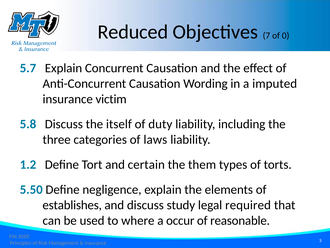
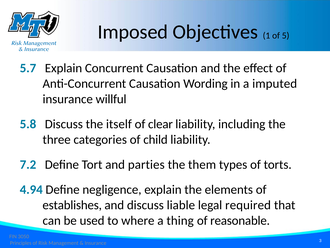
Reduced: Reduced -> Imposed (133, 32)
7: 7 -> 1 (266, 36)
0: 0 -> 5 (286, 36)
victim: victim -> willful (111, 99)
duty: duty -> clear (160, 124)
laws: laws -> child (155, 139)
1.2: 1.2 -> 7.2 (28, 164)
certain: certain -> parties (146, 164)
5.50: 5.50 -> 4.94 (31, 189)
study: study -> liable (181, 205)
occur: occur -> thing (180, 220)
